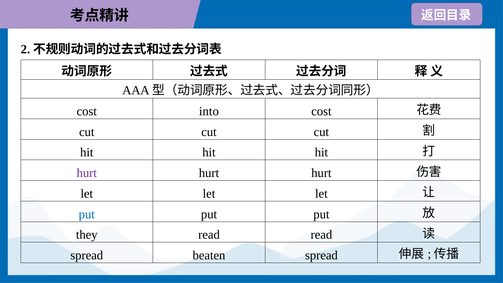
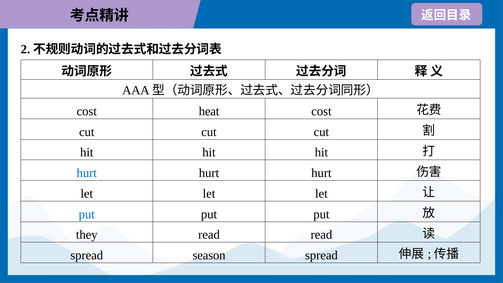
into: into -> heat (209, 111)
hurt colour: purple -> blue (87, 173)
beaten: beaten -> season (209, 255)
